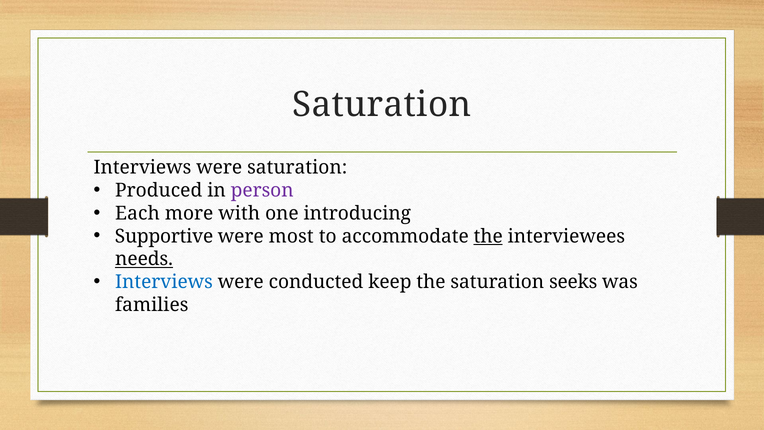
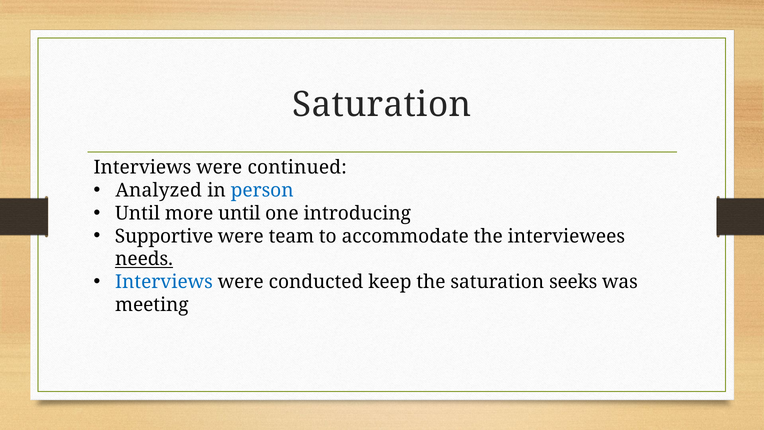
were saturation: saturation -> continued (297, 167)
Produced: Produced -> Analyzed (159, 190)
person colour: purple -> blue (262, 190)
Each: Each -> Until (138, 213)
more with: with -> until (239, 213)
most: most -> team (291, 236)
the underline: present -> none (488, 236)
families: families -> meeting (152, 305)
